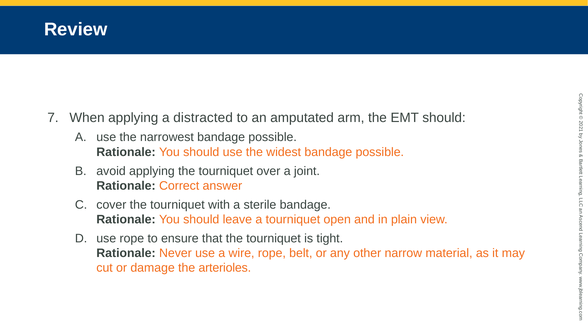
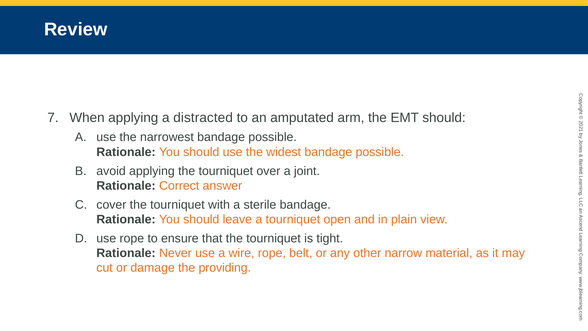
arterioles: arterioles -> providing (225, 268)
